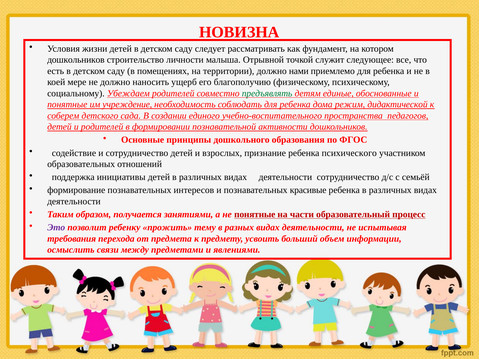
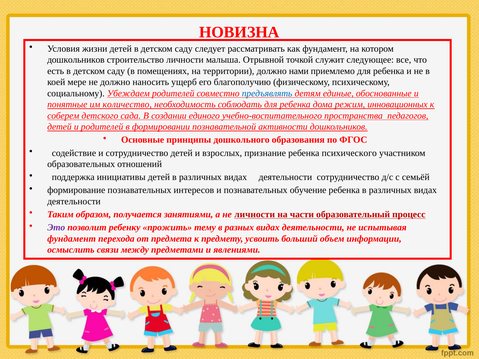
предъявлять colour: green -> blue (267, 93)
учреждение: учреждение -> количество (127, 105)
дидактической: дидактической -> инновационных (398, 105)
красивые: красивые -> обучение (308, 190)
не понятные: понятные -> личности (255, 215)
требования: требования -> фундамент (72, 239)
